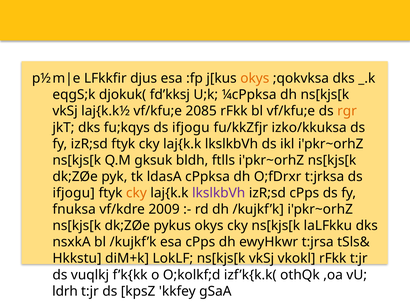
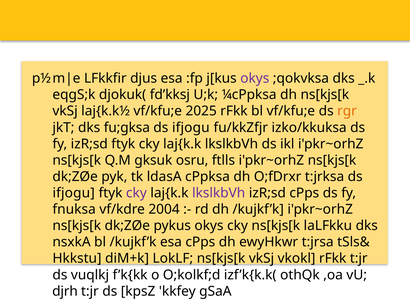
okys colour: orange -> purple (255, 79)
2085: 2085 -> 2025 (201, 111)
fu;kqys: fu;kqys -> fu;gksa (127, 128)
bldh: bldh -> osru (192, 161)
cky colour: orange -> purple (136, 193)
2009: 2009 -> 2004 (164, 210)
ldrh: ldrh -> djrh (65, 292)
